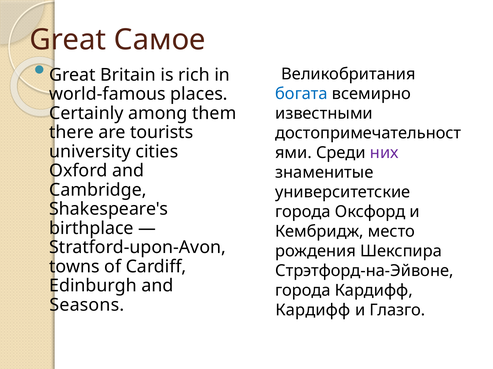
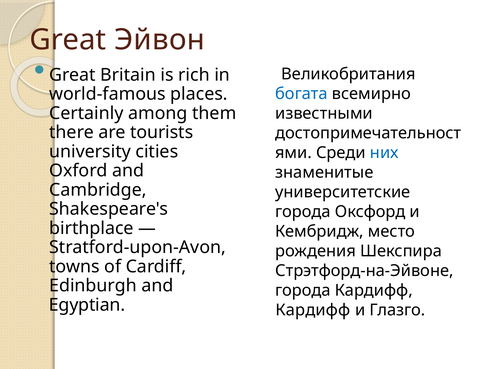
Самое: Самое -> Эйвон (160, 40)
них colour: purple -> blue (384, 153)
Seasons: Seasons -> Egyptian (87, 306)
